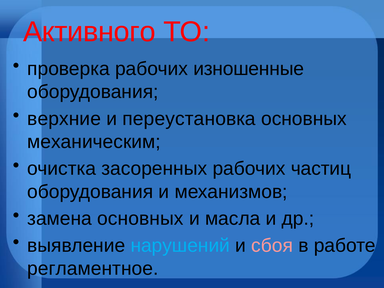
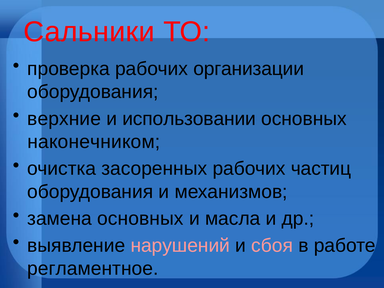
Активного: Активного -> Сальники (89, 32)
изношенные: изношенные -> организации (249, 69)
переустановка: переустановка -> использовании (189, 119)
механическим: механическим -> наконечником (94, 142)
нарушений colour: light blue -> pink (180, 245)
